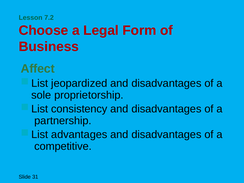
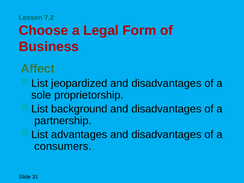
consistency: consistency -> background (79, 109)
competitive: competitive -> consumers (63, 146)
